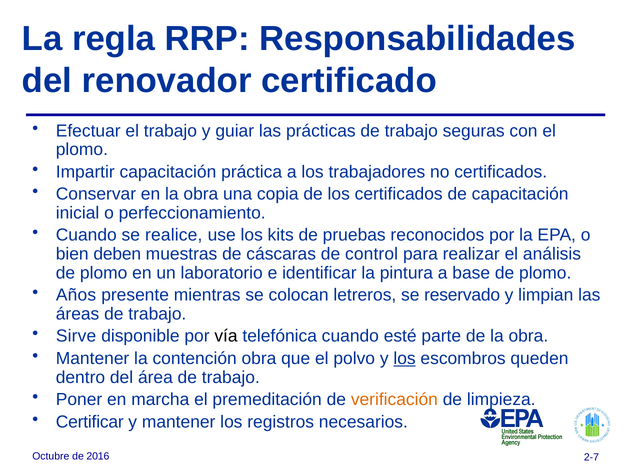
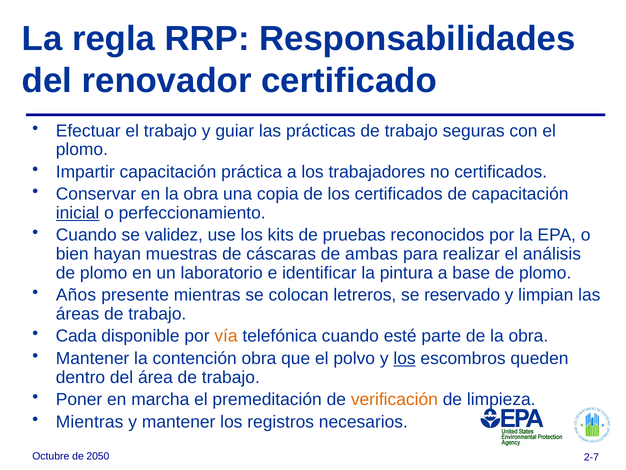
inicial underline: none -> present (78, 213)
realice: realice -> validez (174, 235)
deben: deben -> hayan (117, 254)
control: control -> ambas (372, 254)
Sirve: Sirve -> Cada (76, 336)
vía colour: black -> orange (226, 336)
Certificar: Certificar -> Mientras (90, 421)
2016: 2016 -> 2050 (98, 456)
